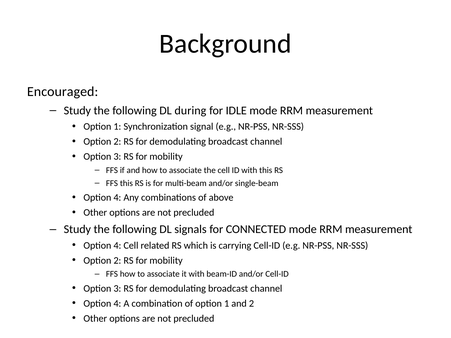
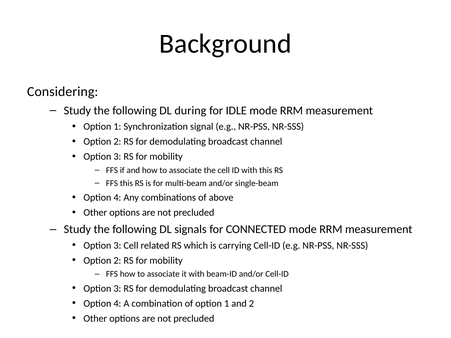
Encouraged: Encouraged -> Considering (63, 92)
4: 4 -> 3 (117, 246)
